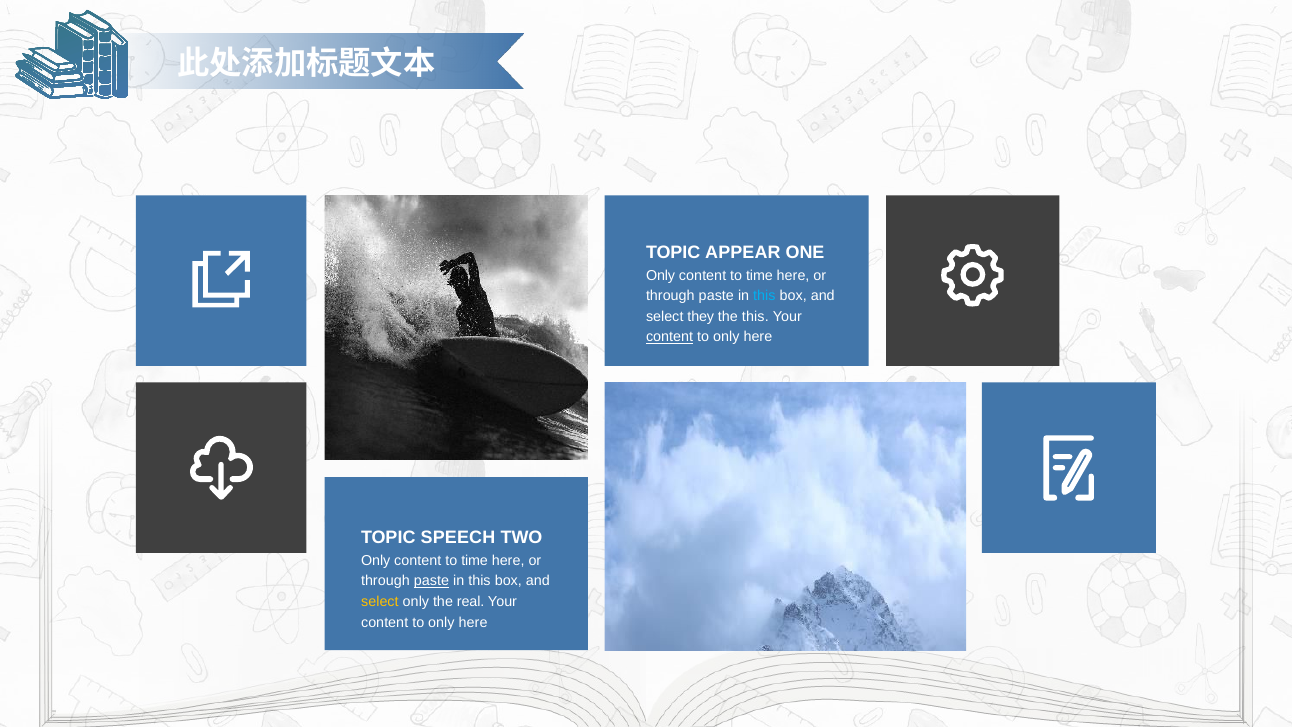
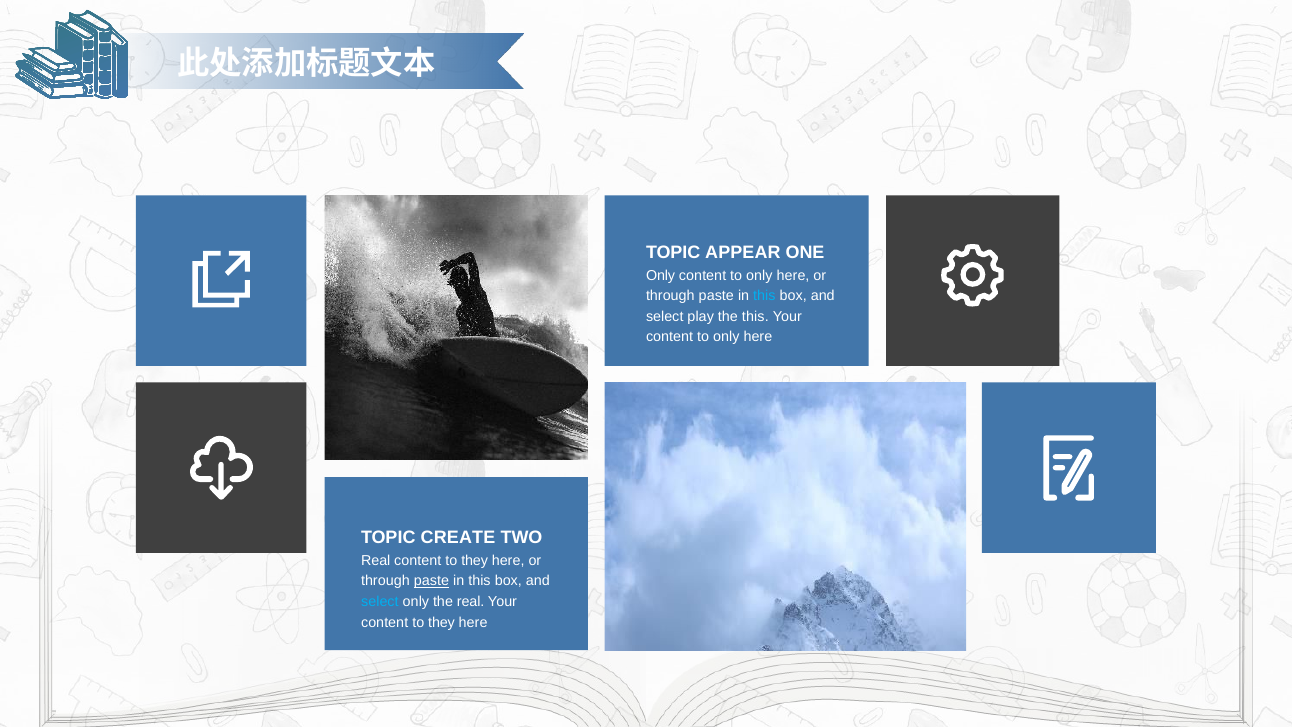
time: time -> only (759, 275)
they: they -> play (701, 316)
content underline: present -> none (670, 337)
SPEECH: SPEECH -> CREATE (458, 538)
Only: Only -> Real (376, 560)
time: time -> they (475, 560)
select colour: yellow -> light blue (380, 601)
only: only -> they (442, 622)
